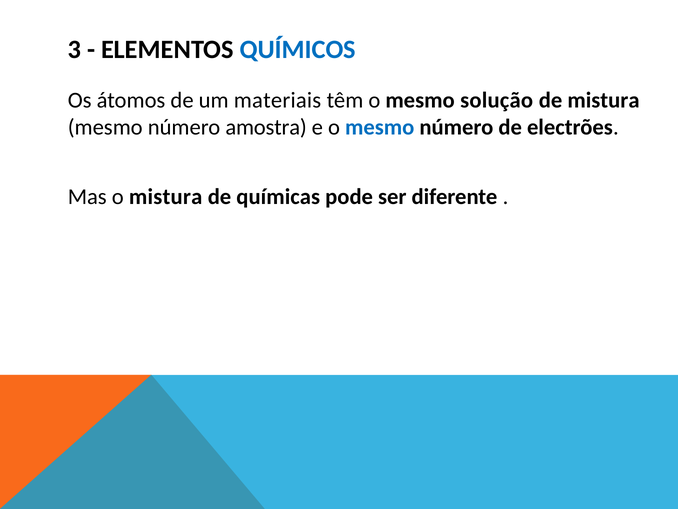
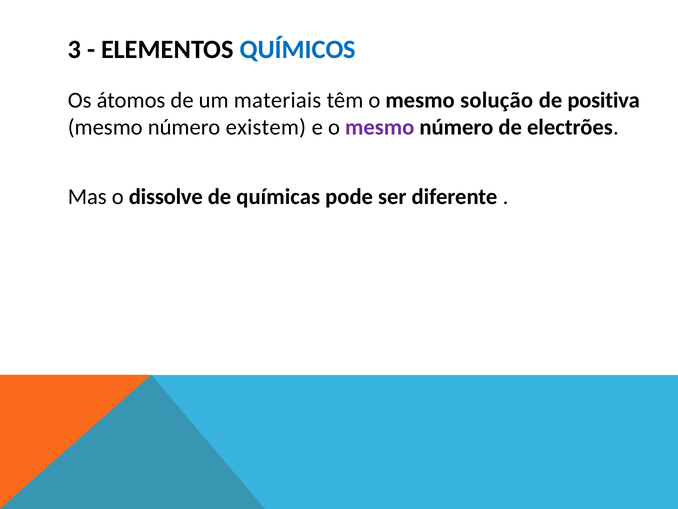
de mistura: mistura -> positiva (604, 100)
amostra: amostra -> existem (266, 127)
mesmo colour: blue -> purple (380, 127)
o mistura: mistura -> dissolve (166, 197)
